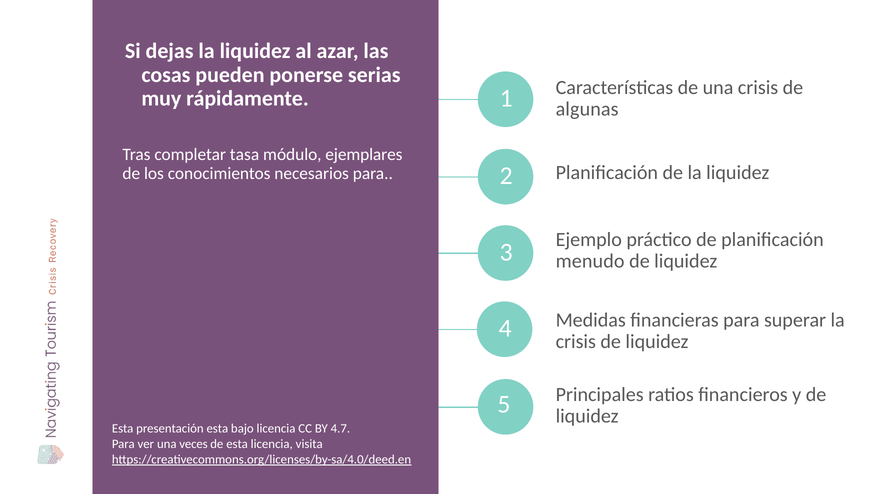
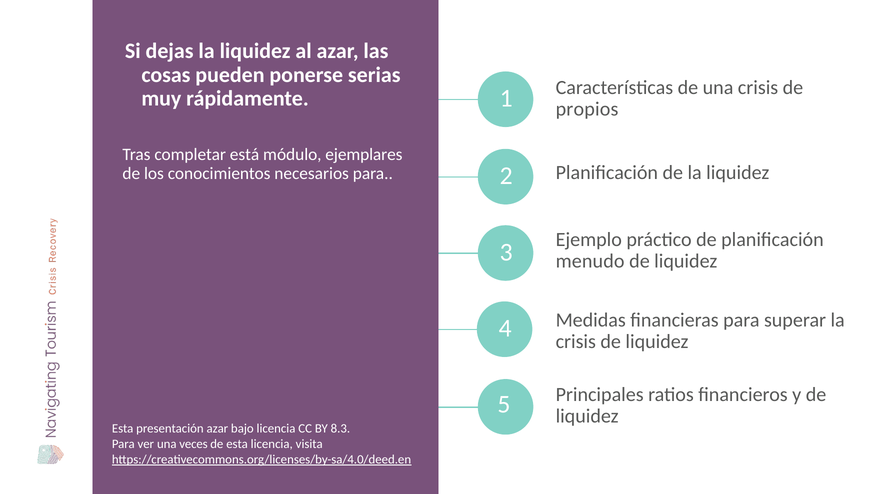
algunas: algunas -> propios (587, 109)
tasa: tasa -> está (245, 154)
presentación esta: esta -> azar (217, 428)
4.7: 4.7 -> 8.3 (340, 428)
